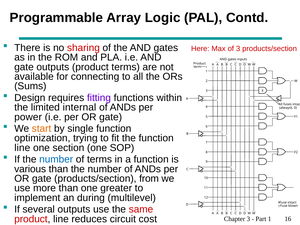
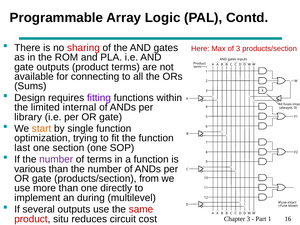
power: power -> library (28, 117)
line: line -> last (22, 148)
number colour: blue -> purple (56, 159)
greater: greater -> directly (116, 188)
product line: line -> situ (61, 219)
